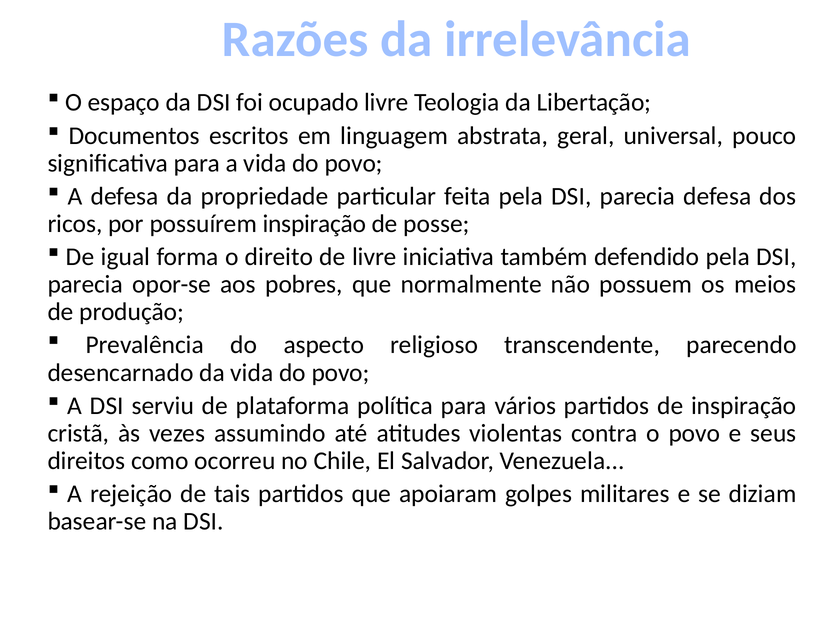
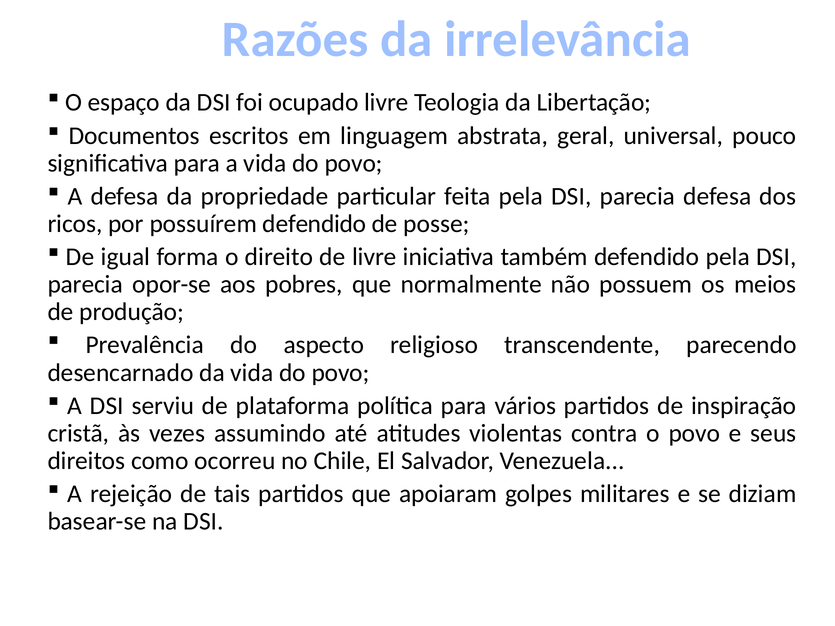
possuírem inspiração: inspiração -> defendido (314, 224)
